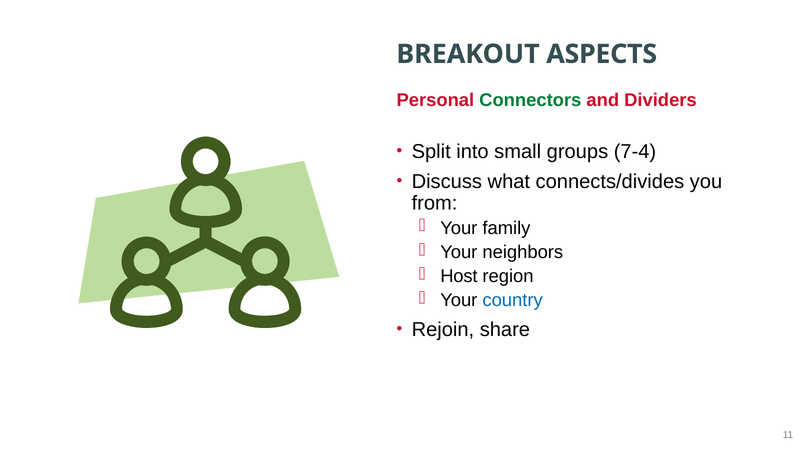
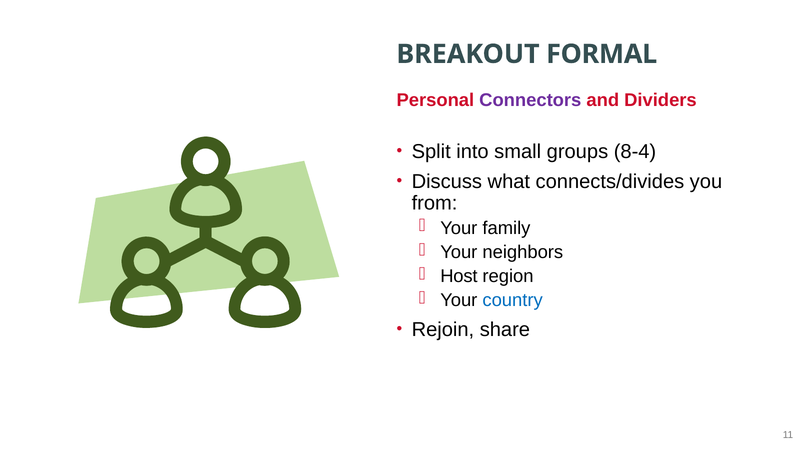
ASPECTS: ASPECTS -> FORMAL (602, 54)
Connectors colour: green -> purple (530, 100)
7-4: 7-4 -> 8-4 (635, 151)
